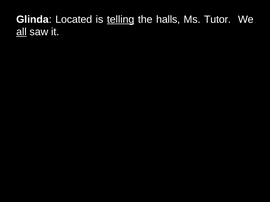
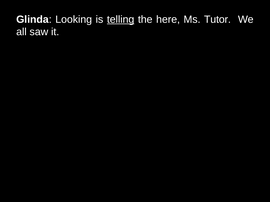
Located: Located -> Looking (74, 19)
halls: halls -> here (168, 19)
all underline: present -> none (21, 32)
